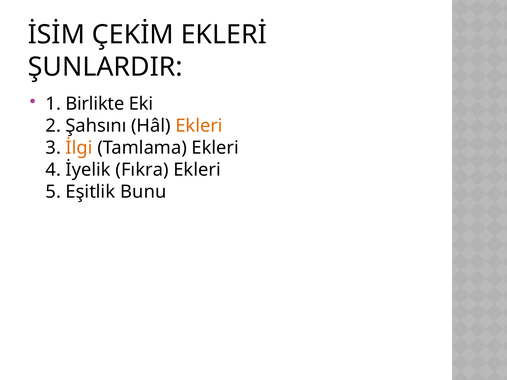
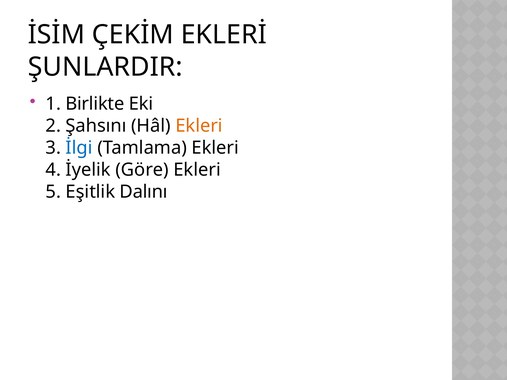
İlgi colour: orange -> blue (79, 148)
Fıkra: Fıkra -> Göre (142, 170)
Bunu: Bunu -> Dalını (144, 192)
